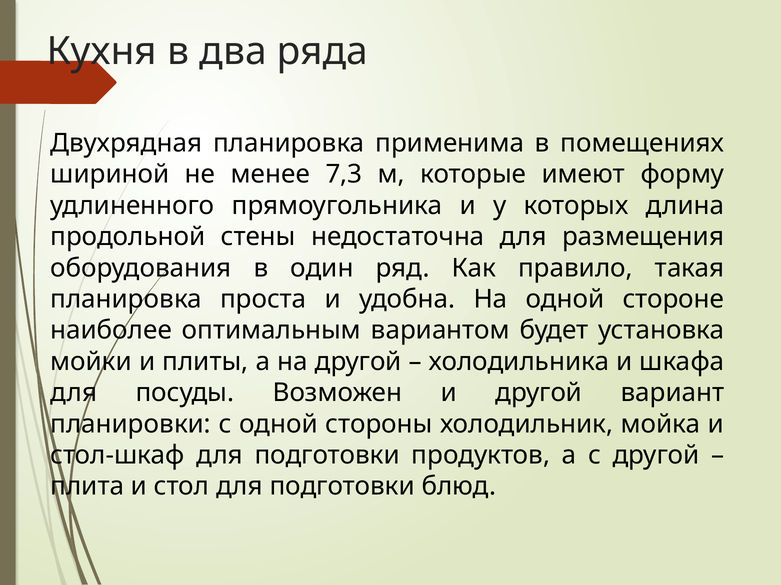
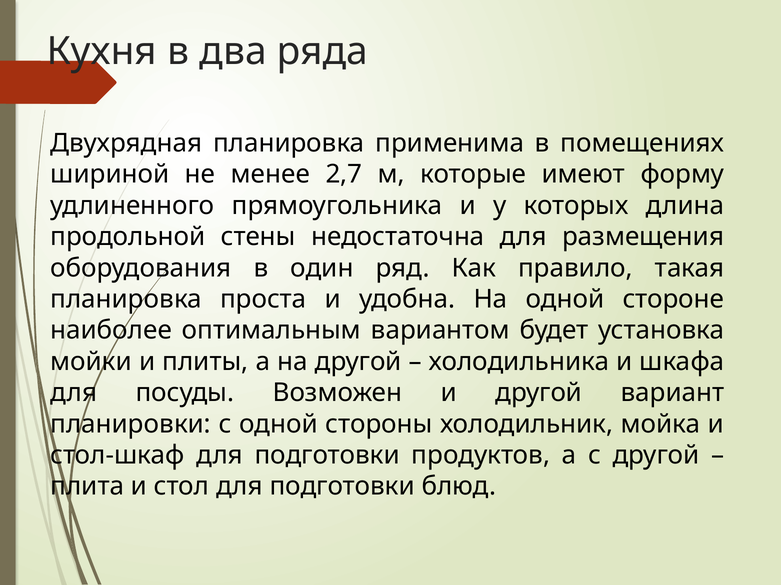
7,3: 7,3 -> 2,7 (344, 175)
